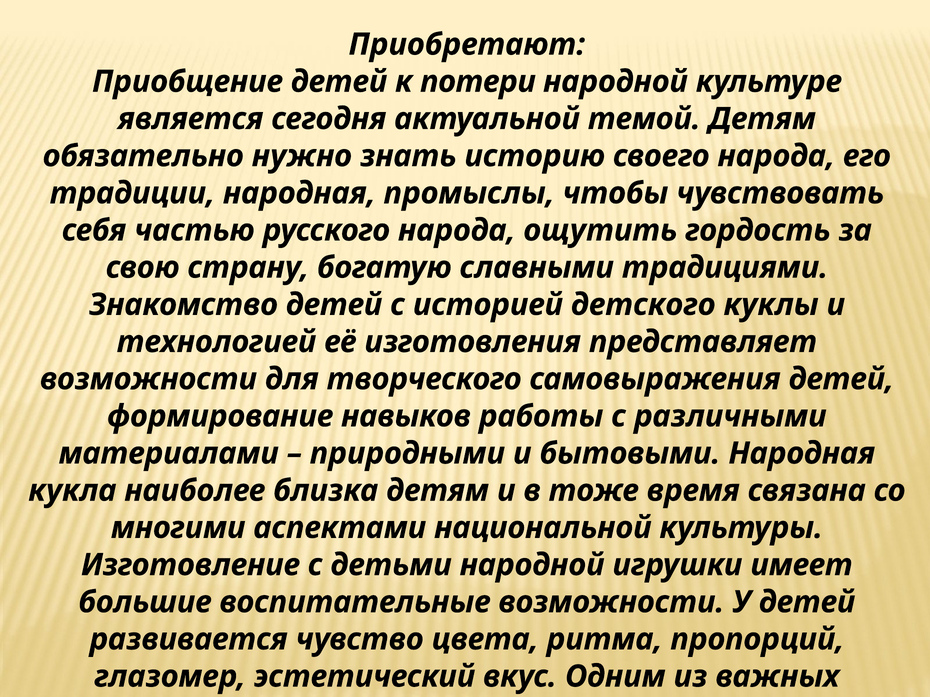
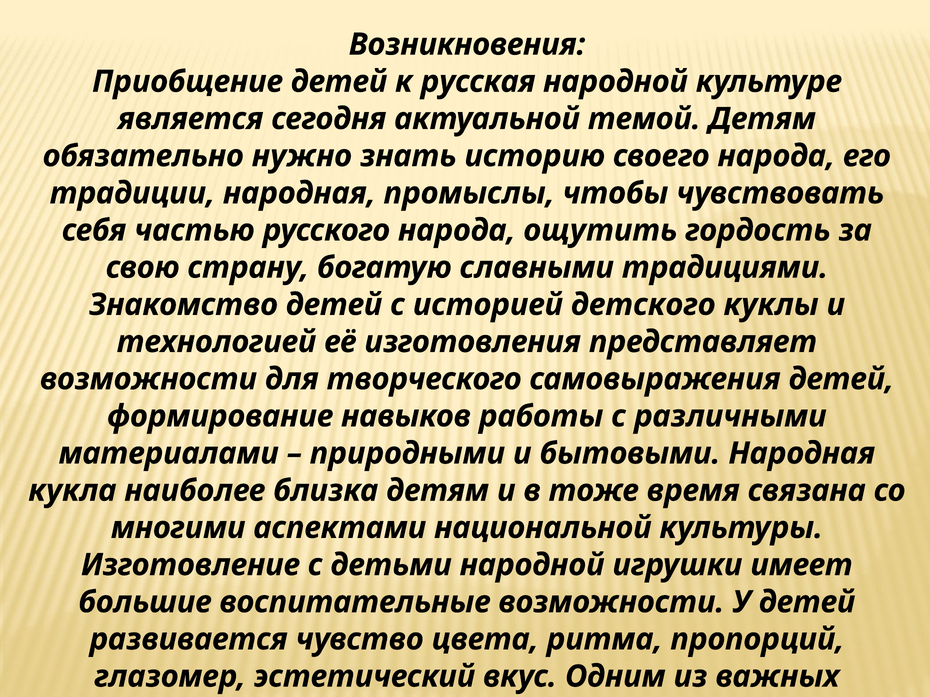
Приобретают: Приобретают -> Возникновения (467, 45)
потери: потери -> русская (478, 82)
